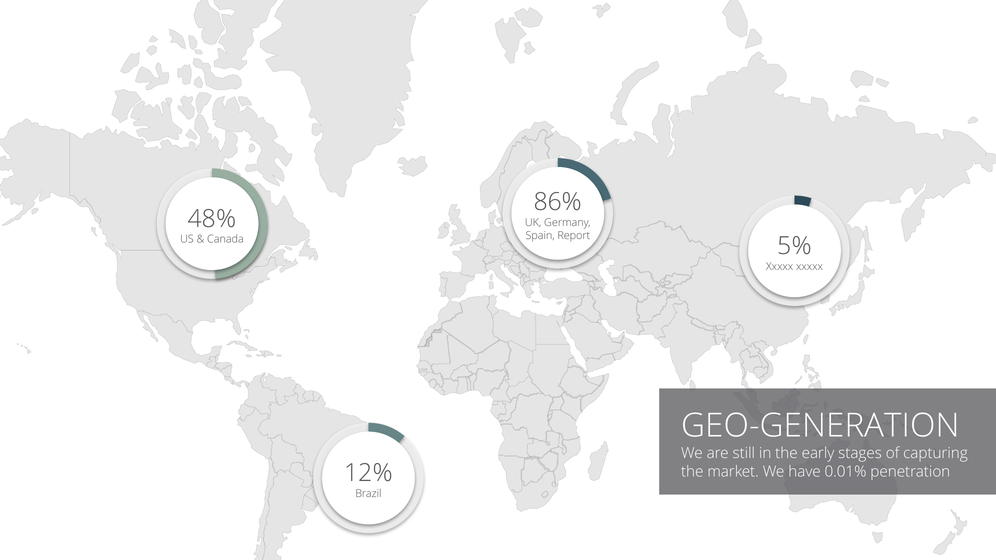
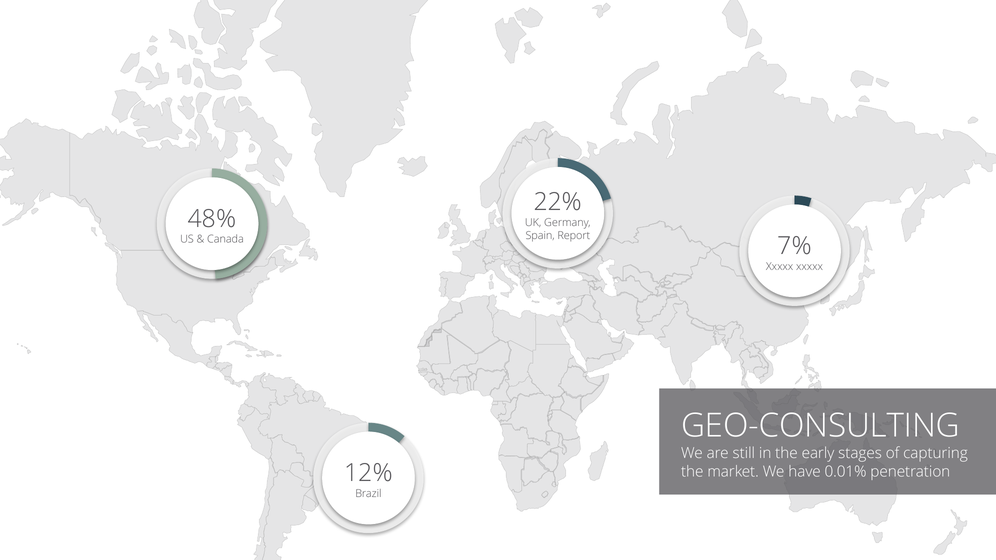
86%: 86% -> 22% (558, 202)
5%: 5% -> 7% (795, 246)
GEO-GENERATION: GEO-GENERATION -> GEO-CONSULTING (820, 426)
